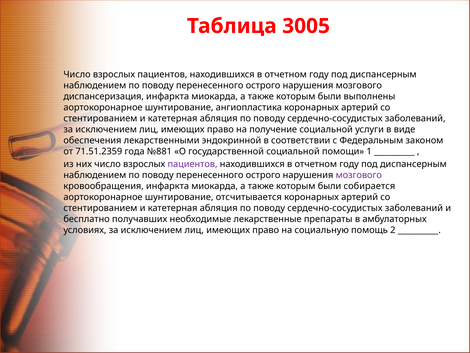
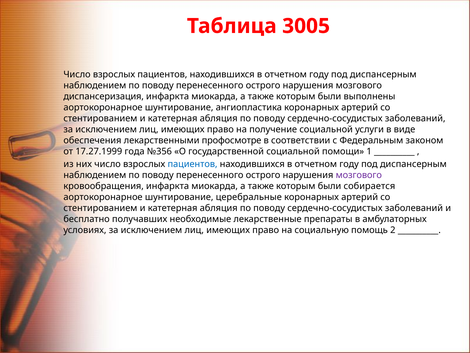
эндокринной: эндокринной -> профосмотре (232, 140)
71.51.2359: 71.51.2359 -> 17.27.1999 (99, 151)
№881: №881 -> №356 (159, 151)
пациентов colour: purple -> blue (193, 164)
отсчитывается: отсчитывается -> церебральные (249, 197)
